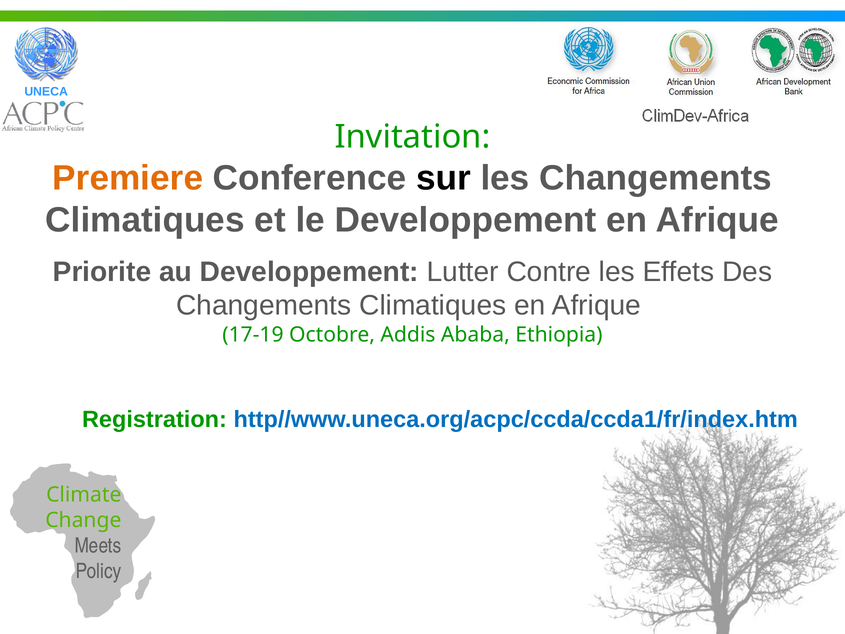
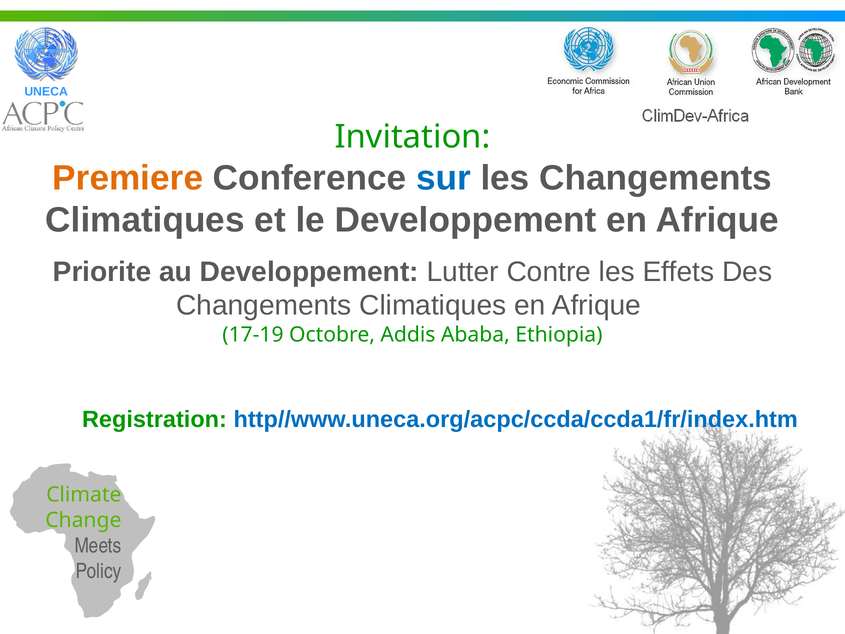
sur colour: black -> blue (444, 178)
